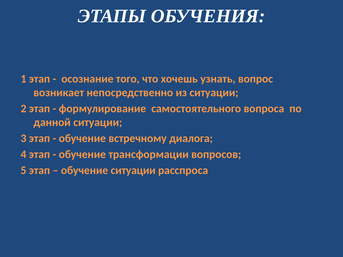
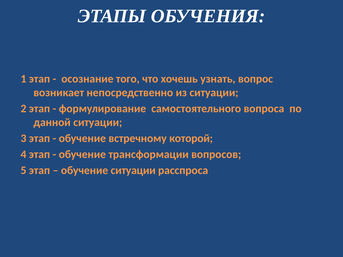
диалога: диалога -> которой (191, 138)
